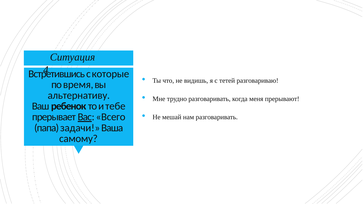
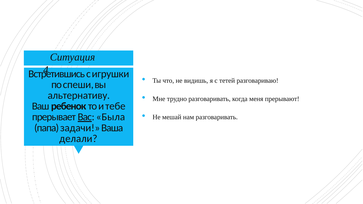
которые: которые -> игрушки (110, 74)
время: время -> спеши (78, 85)
Всего: Всего -> Была (111, 117)
самому: самому -> делали (78, 139)
